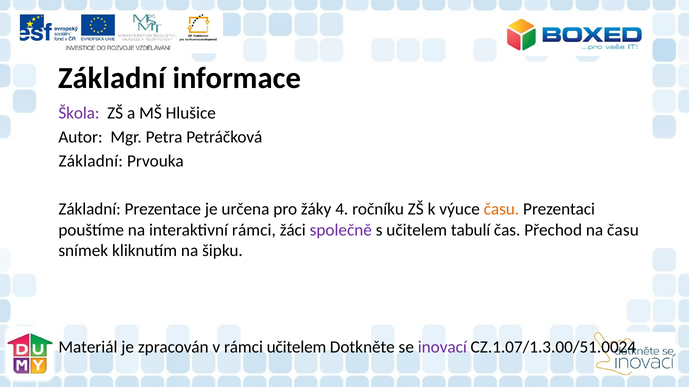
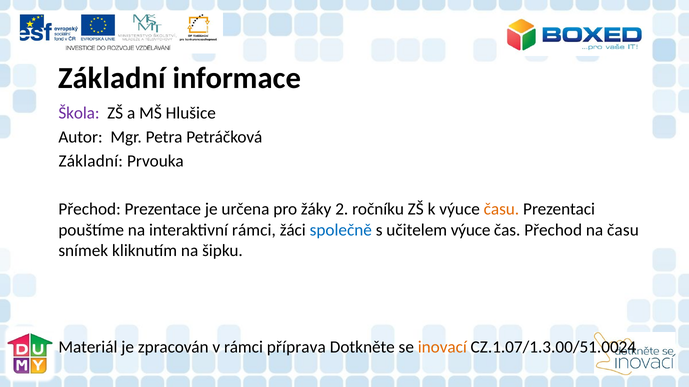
Základní: Základní -> Přechod (90, 210)
4: 4 -> 2 (342, 210)
společně colour: purple -> blue (341, 230)
učitelem tabulí: tabulí -> výuce (471, 230)
rámci učitelem: učitelem -> příprava (296, 347)
inovací colour: purple -> orange (442, 347)
